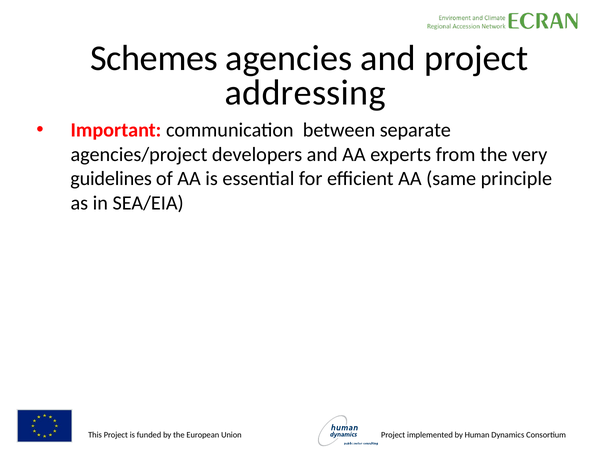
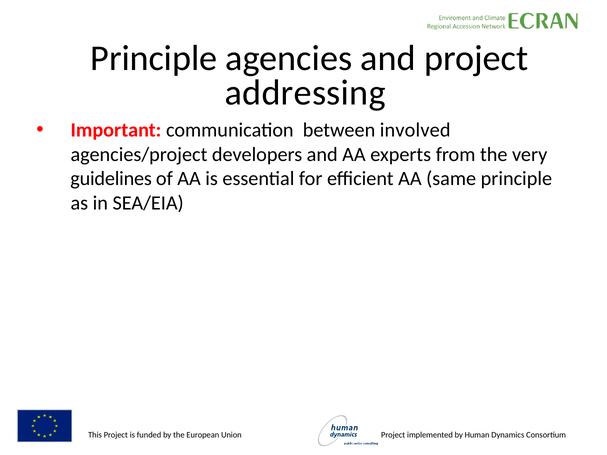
Schemes: Schemes -> Principle (154, 58)
separate: separate -> involved (415, 130)
